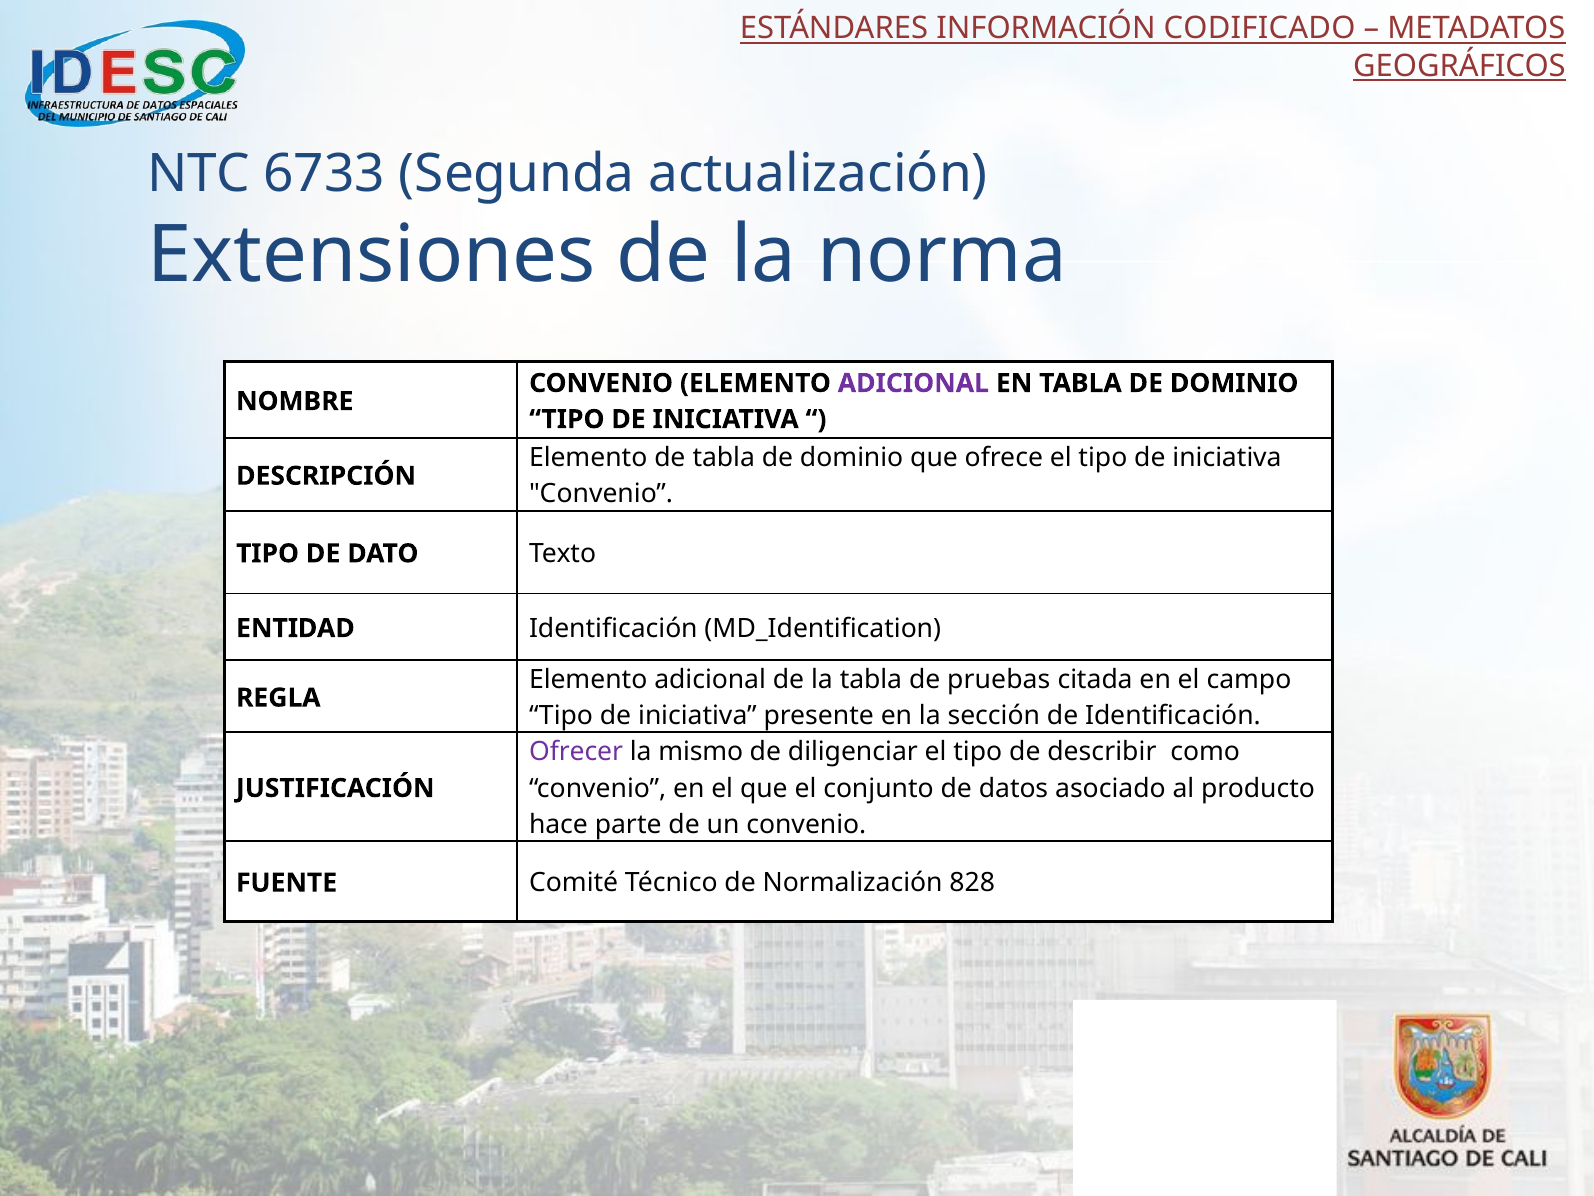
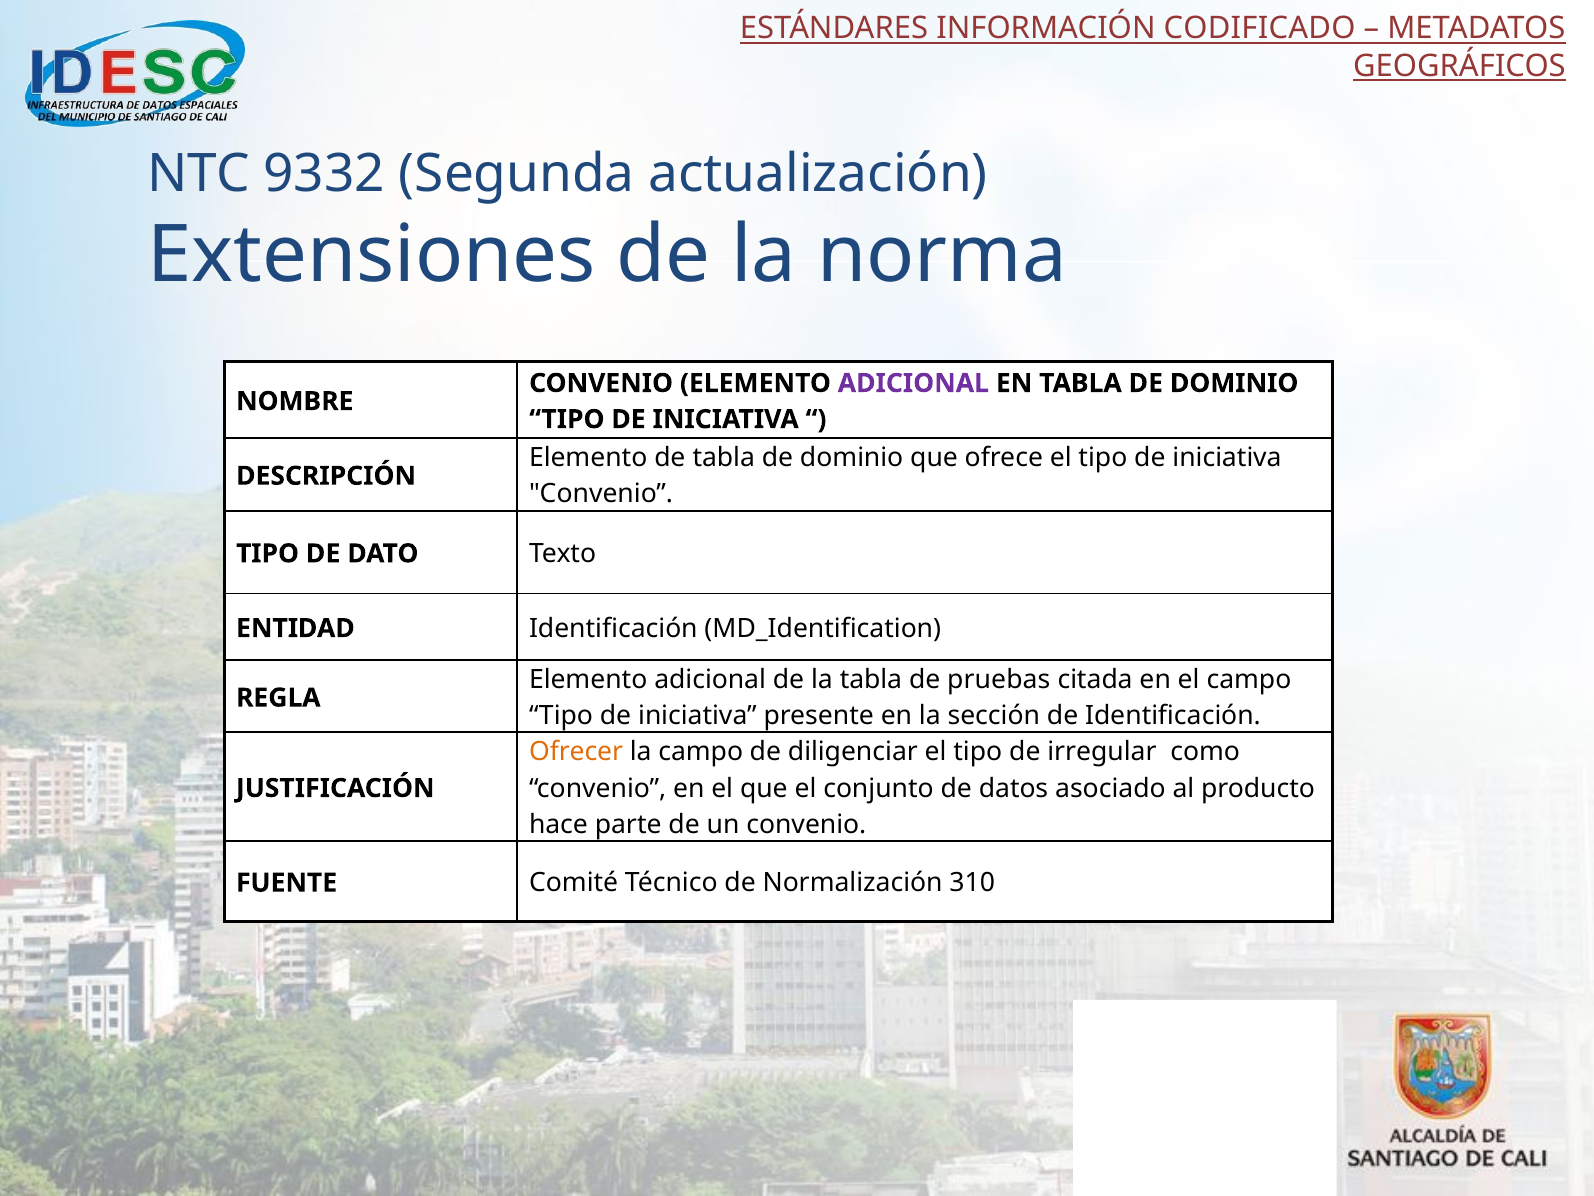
6733: 6733 -> 9332 (324, 174)
Ofrecer colour: purple -> orange (576, 752)
la mismo: mismo -> campo (701, 752)
describir: describir -> irregular (1102, 752)
828: 828 -> 310 (972, 882)
